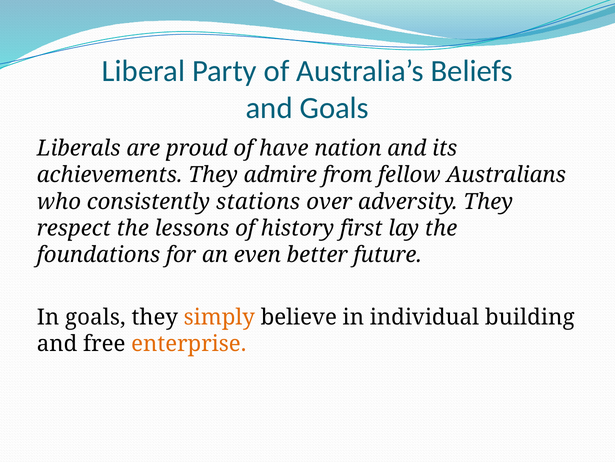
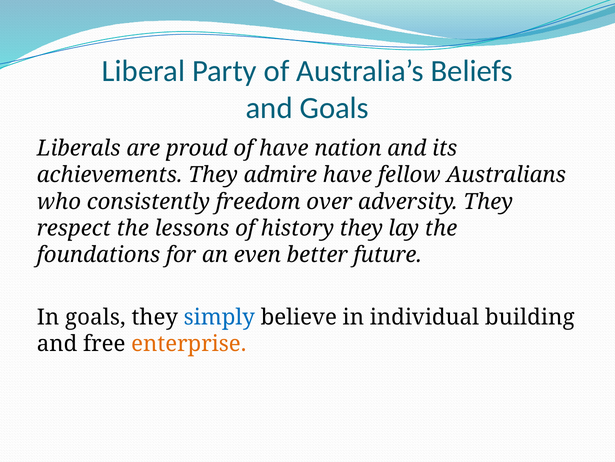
admire from: from -> have (347, 175)
stations: stations -> freedom (258, 201)
history first: first -> they (361, 228)
simply colour: orange -> blue (219, 317)
